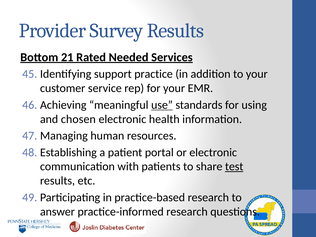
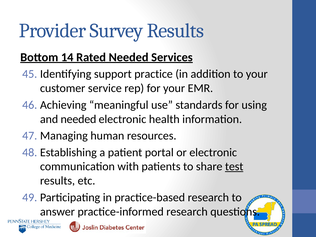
21: 21 -> 14 (67, 57)
use underline: present -> none (162, 105)
and chosen: chosen -> needed (78, 119)
